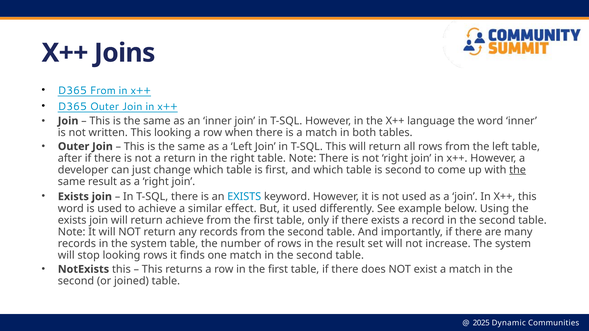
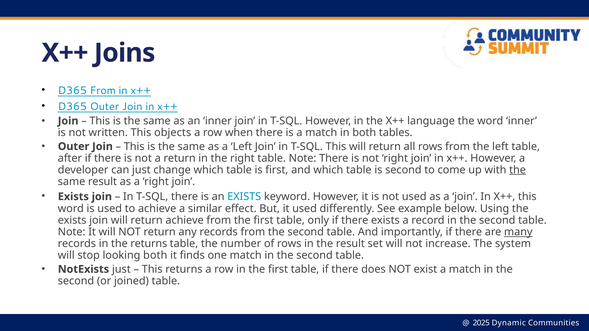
This looking: looking -> objects (173, 133)
many underline: none -> present (518, 232)
in the system: system -> returns (149, 244)
looking rows: rows -> both (155, 256)
NotExists this: this -> just (121, 269)
